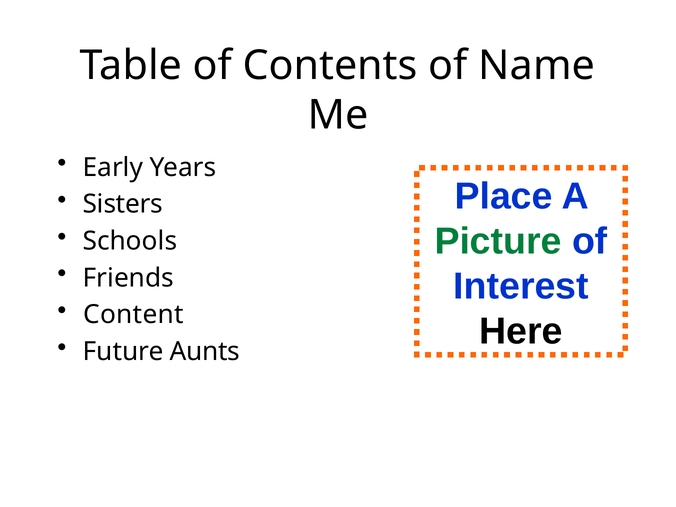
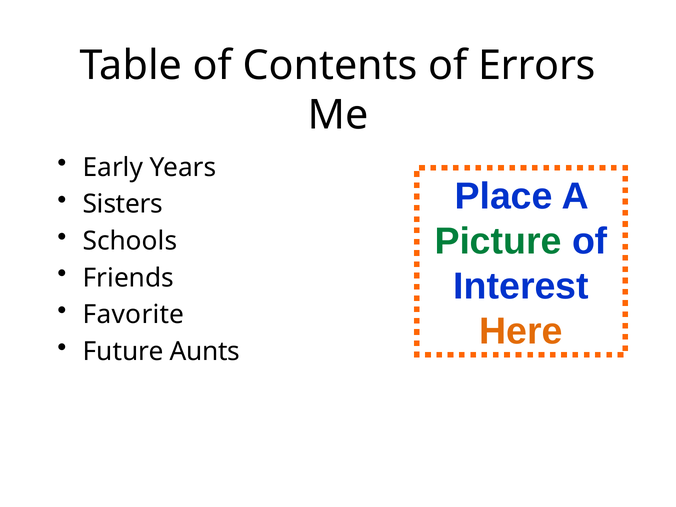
Name: Name -> Errors (537, 65)
Content: Content -> Favorite (134, 315)
Here colour: black -> orange (521, 331)
